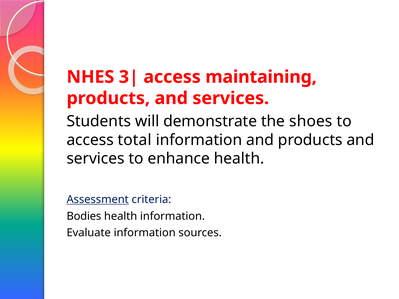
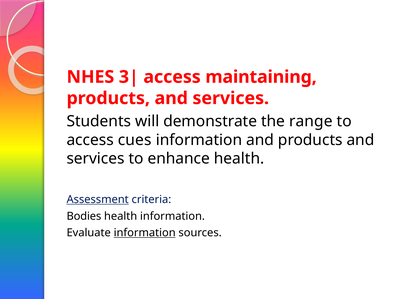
shoes: shoes -> range (311, 121)
total: total -> cues (135, 140)
information underline: none -> present (145, 233)
